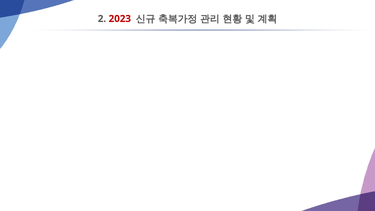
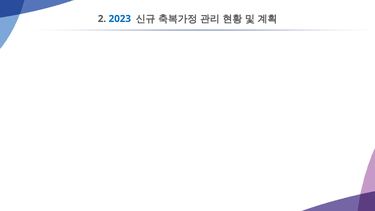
2023 colour: red -> blue (120, 19)
